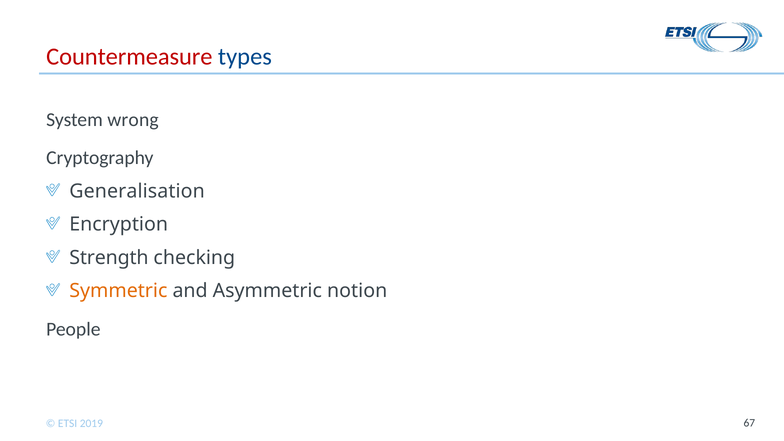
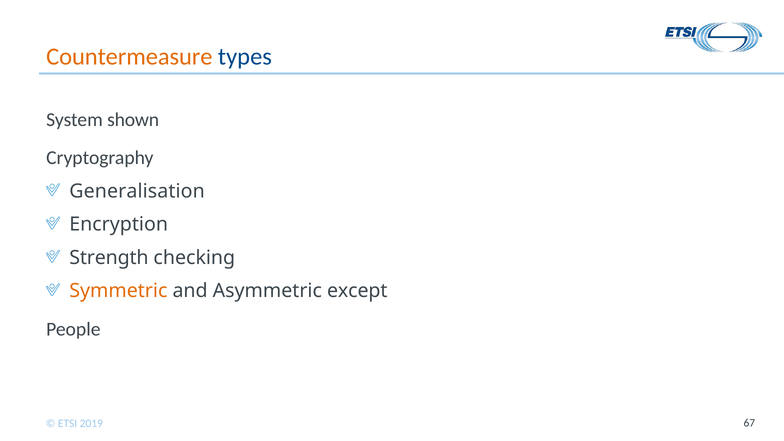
Countermeasure colour: red -> orange (129, 57)
wrong: wrong -> shown (133, 120)
notion: notion -> except (357, 291)
